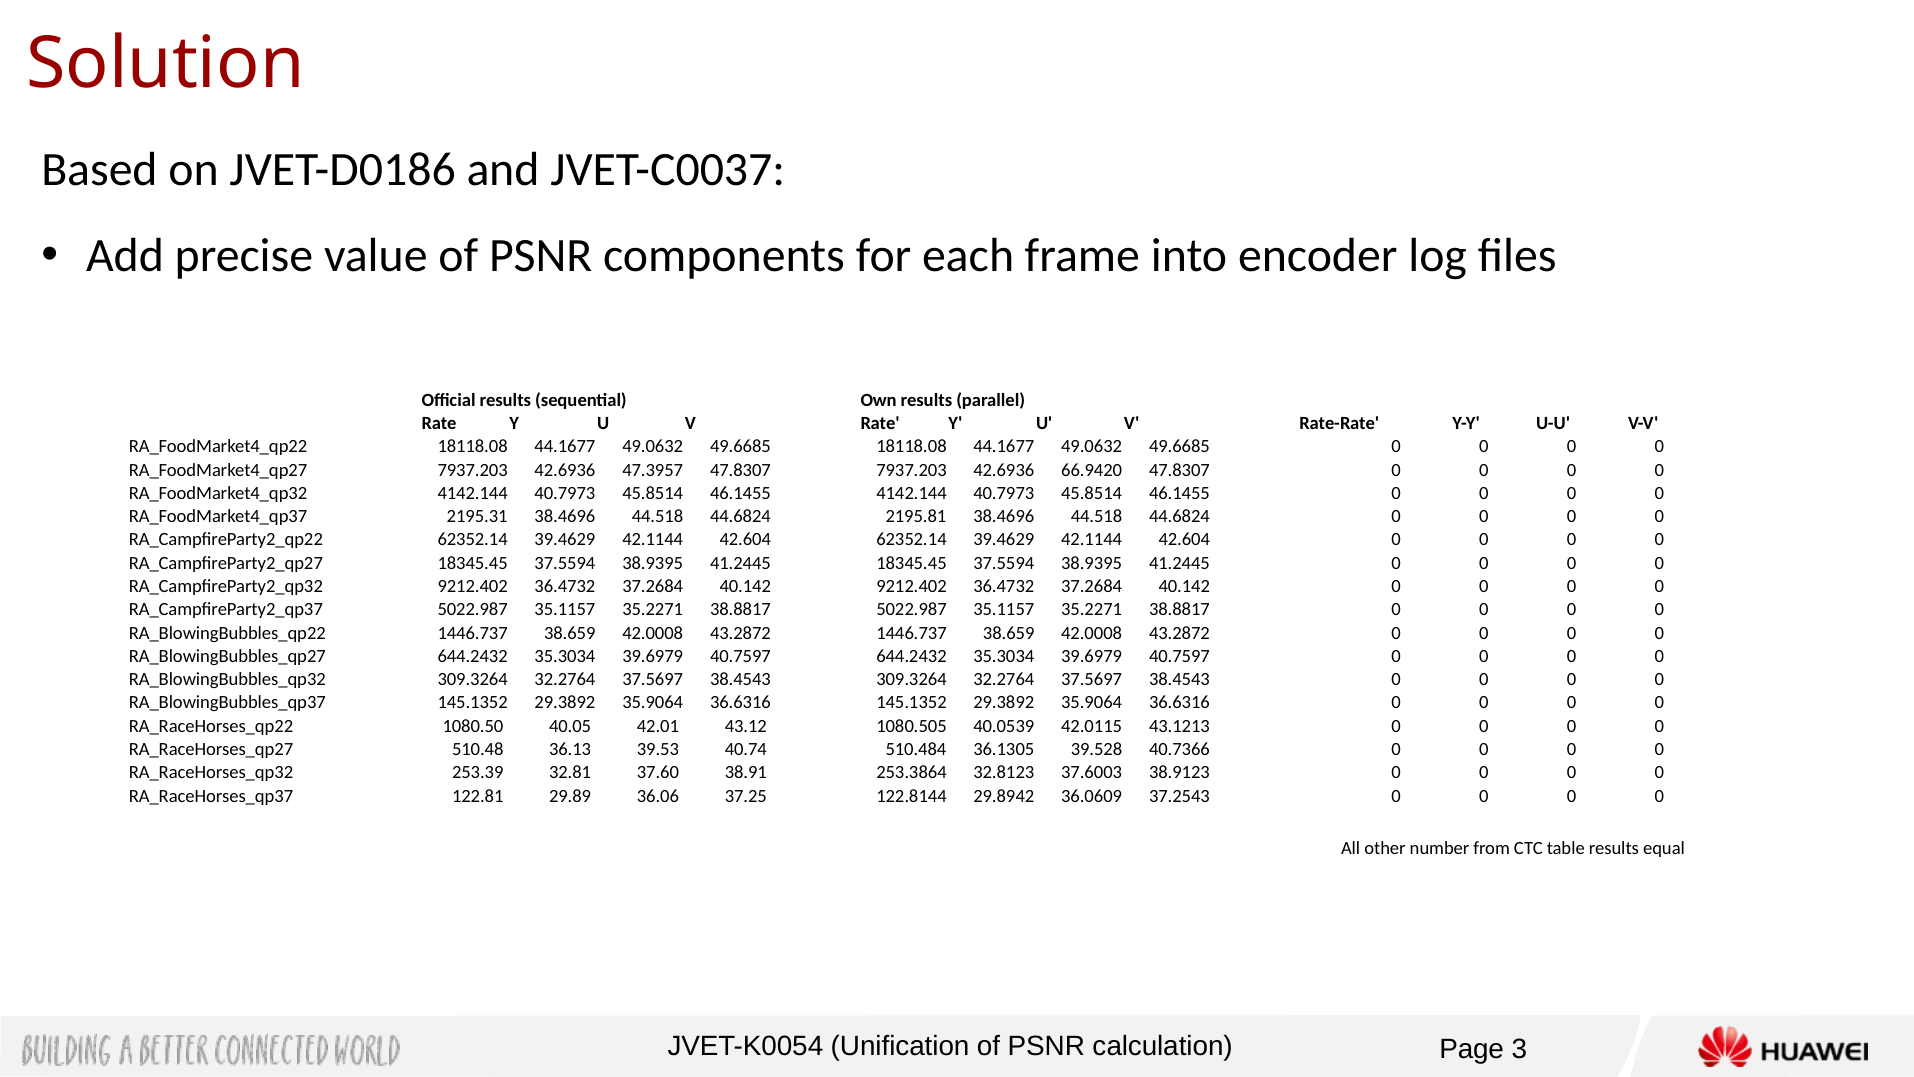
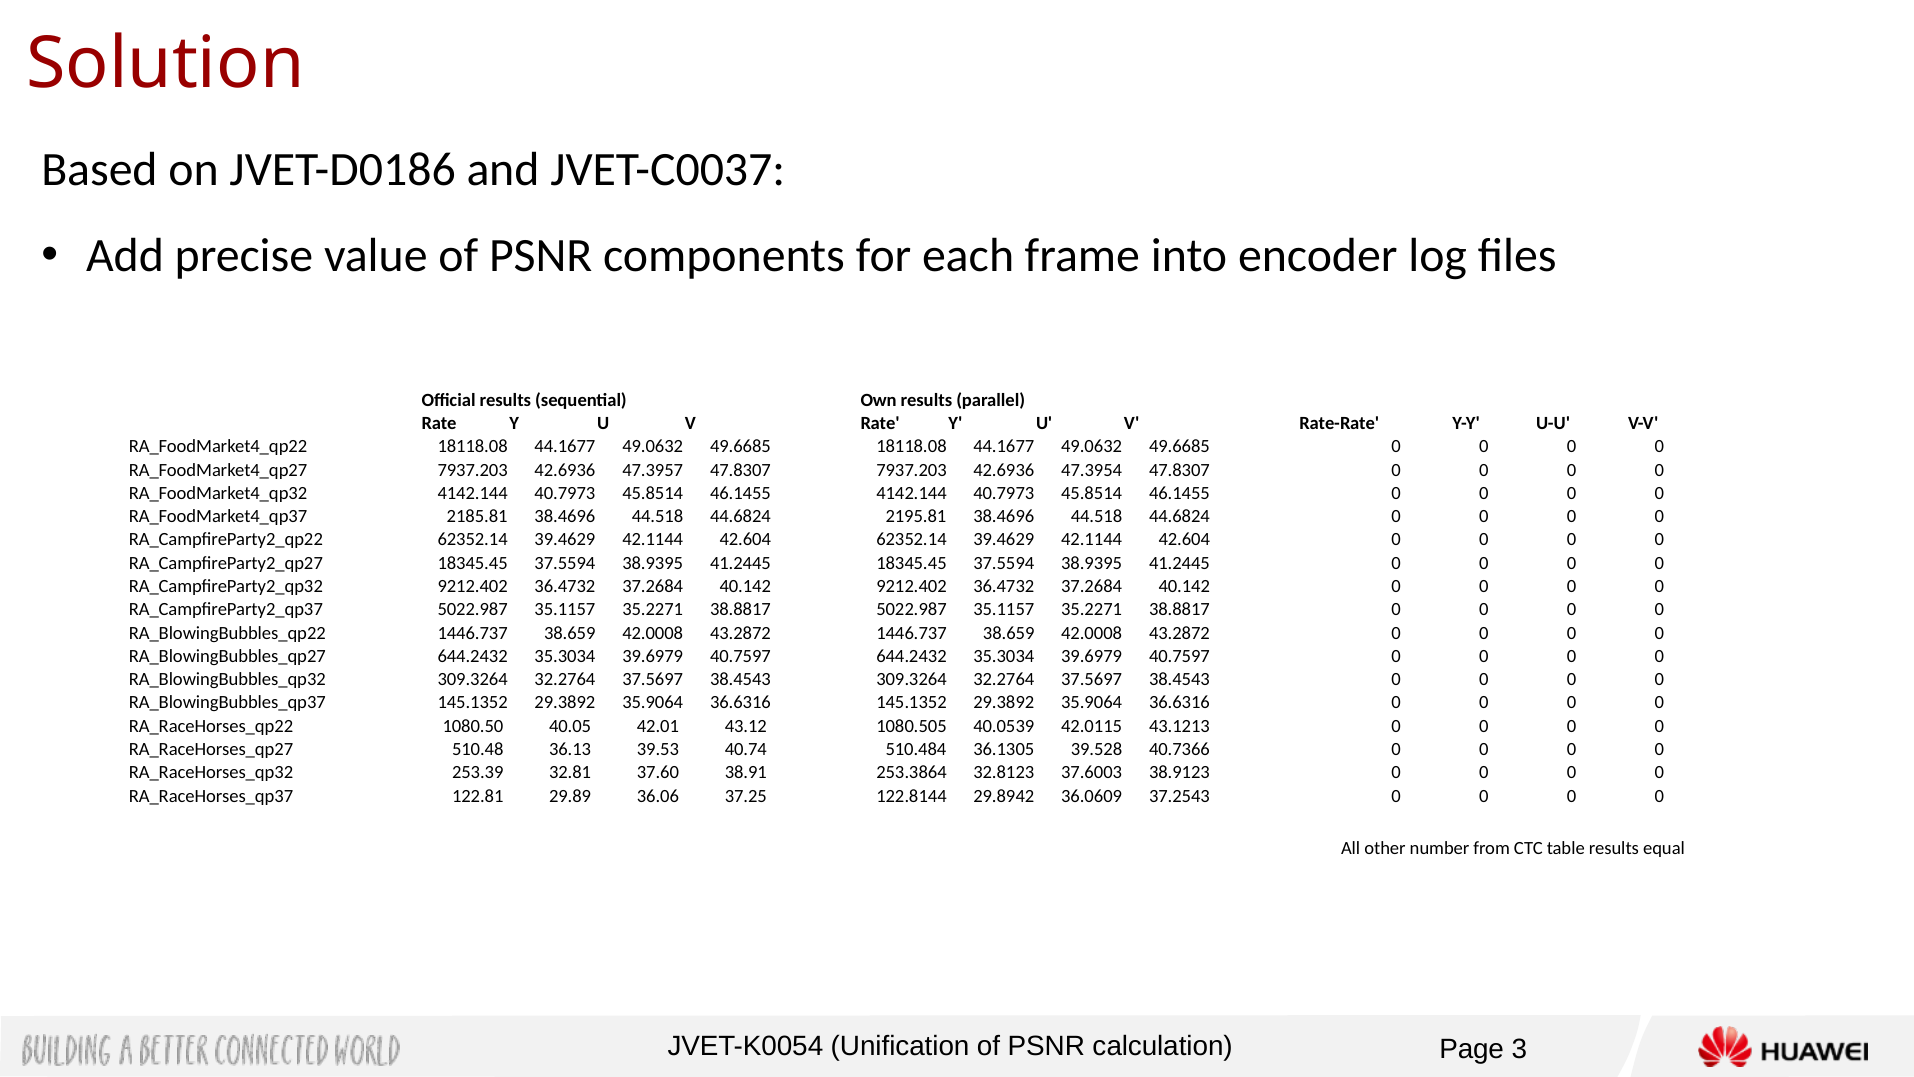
66.9420: 66.9420 -> 47.3954 (1092, 470)
2195.31: 2195.31 -> 2185.81 (477, 516)
